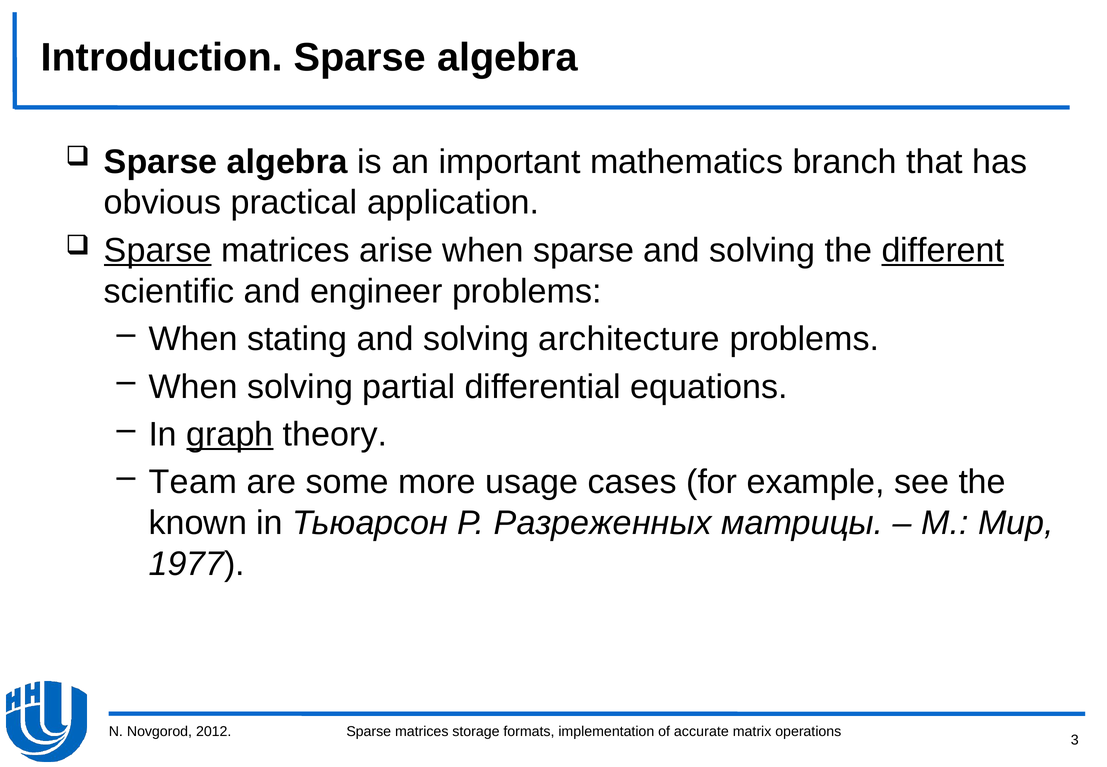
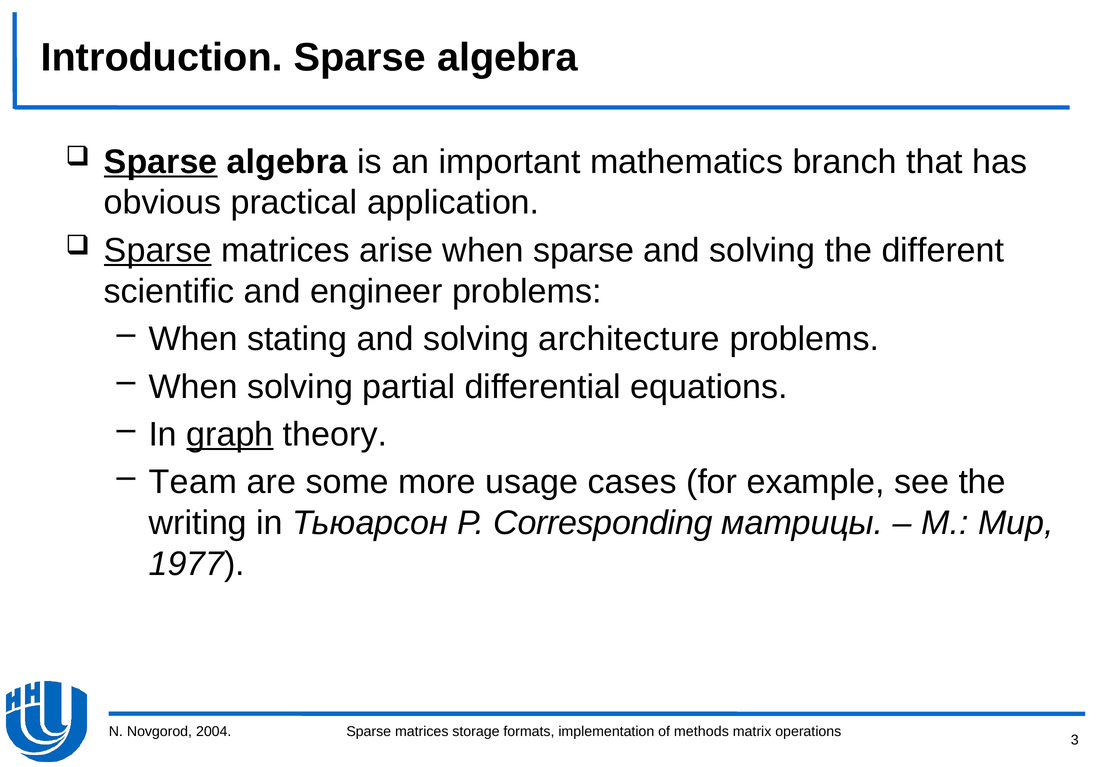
Sparse underline: none -> present (161, 162)
different underline: present -> none (943, 250)
known: known -> writing (198, 523)
Разреженных: Разреженных -> Corresponding (603, 523)
2012: 2012 -> 2004 (214, 731)
accurate: accurate -> methods (701, 731)
